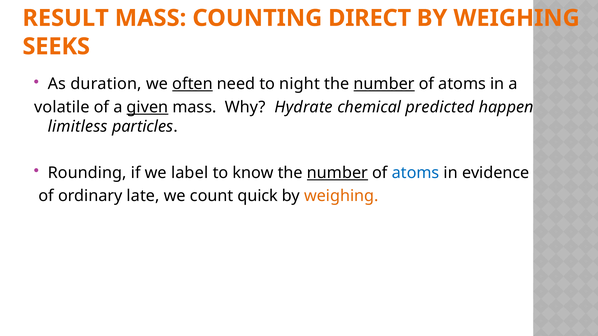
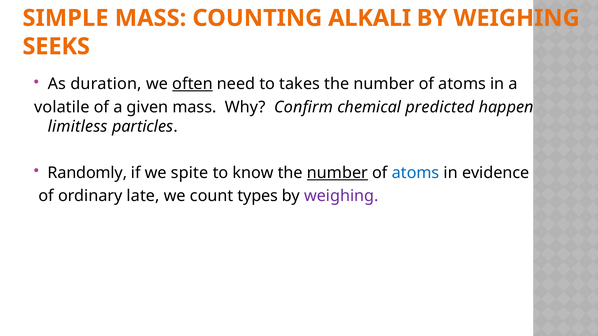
RESULT: RESULT -> SIMPLE (65, 18)
DIRECT: DIRECT -> ALKALI (370, 18)
night: night -> takes (300, 84)
number underline: present -> none (384, 84)
given underline: present -> none (147, 107)
Hydrate: Hydrate -> Confirm (304, 107)
Rounding: Rounding -> Randomly (87, 173)
label: label -> spite (190, 173)
quick: quick -> types (258, 196)
weighing colour: orange -> purple (341, 196)
